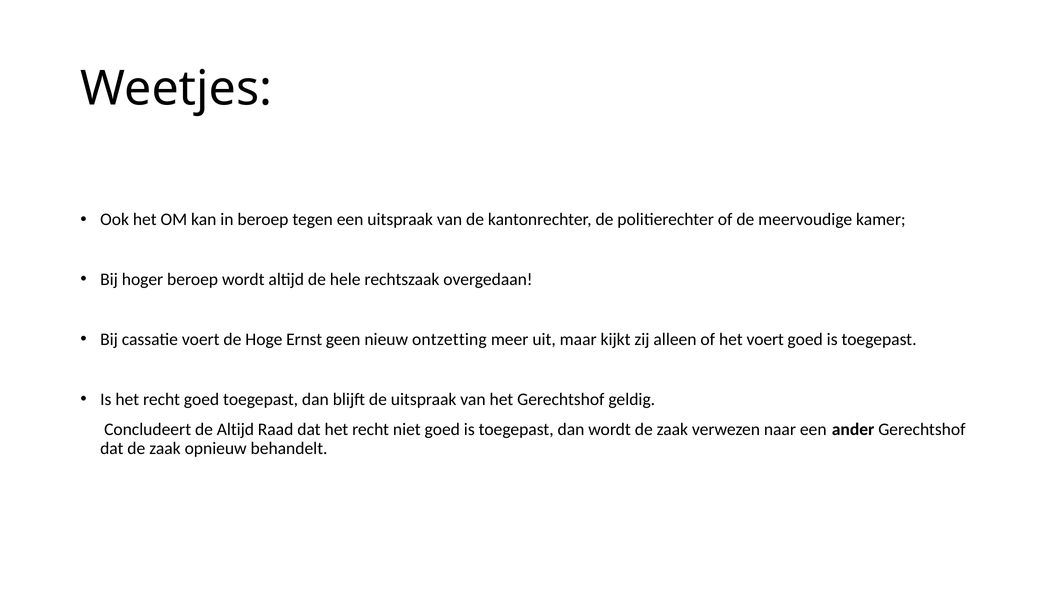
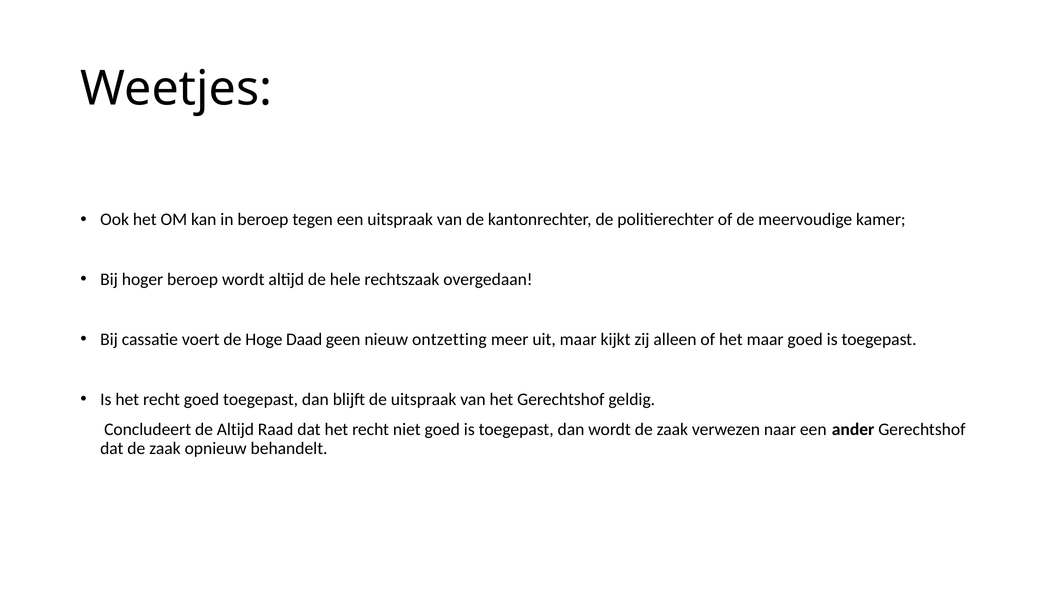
Ernst: Ernst -> Daad (304, 339)
het voert: voert -> maar (765, 339)
